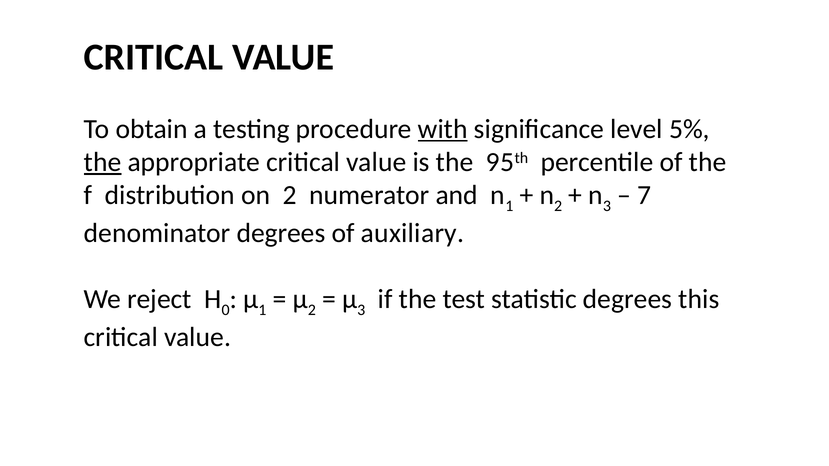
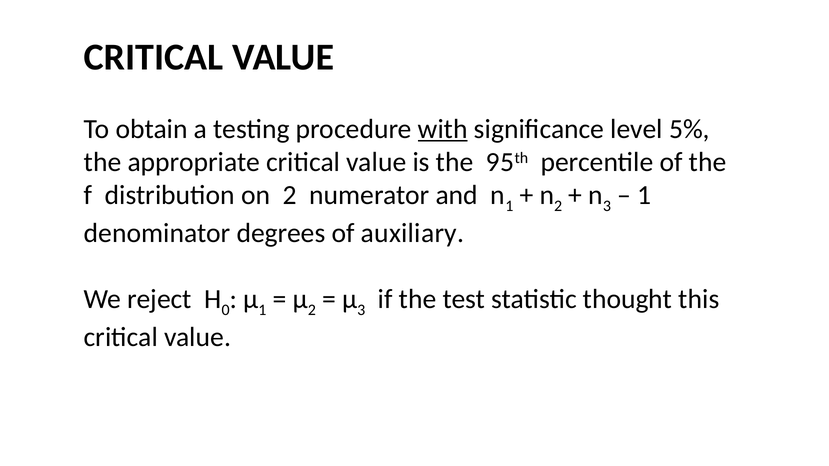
the underline: present -> none (103, 162)
7: 7 -> 1 (644, 195)
statistic degrees: degrees -> thought (628, 299)
